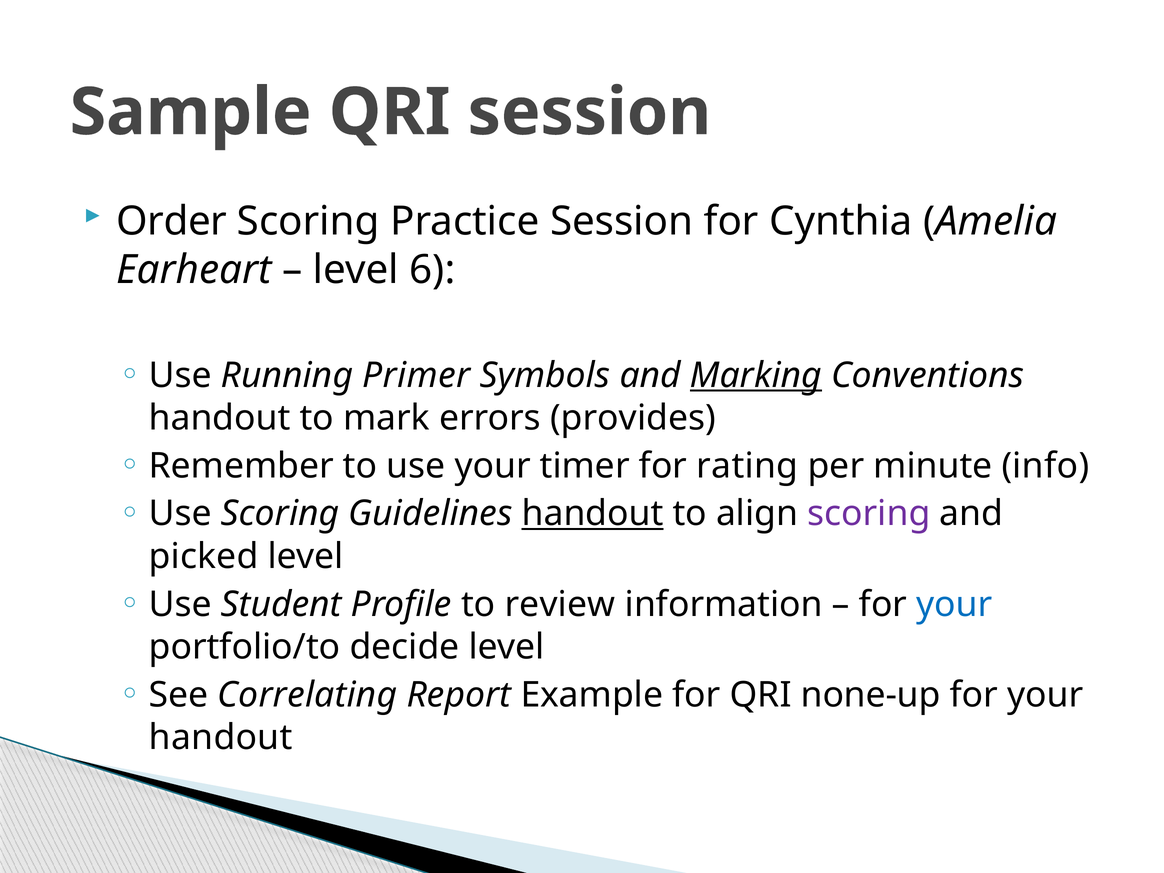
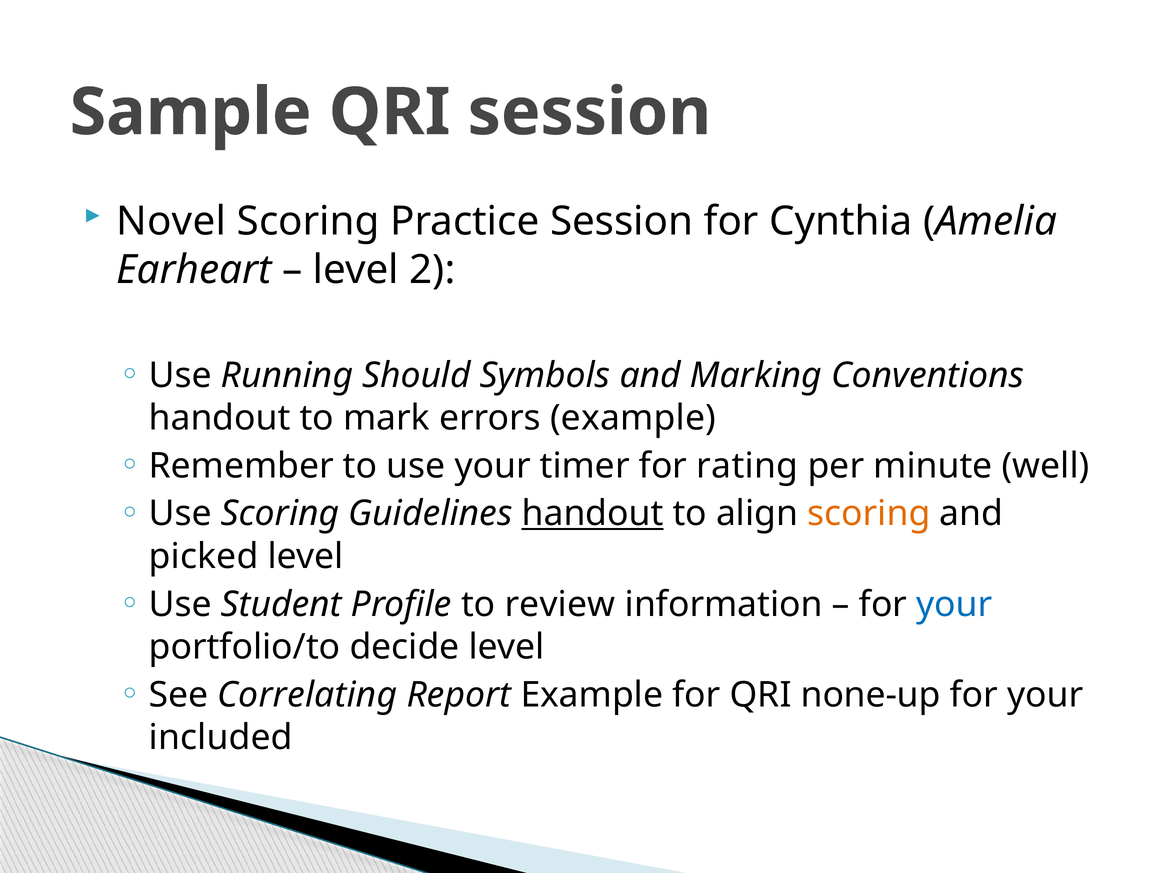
Order: Order -> Novel (171, 221)
6: 6 -> 2 (432, 270)
Primer: Primer -> Should (416, 375)
Marking underline: present -> none (756, 375)
errors provides: provides -> example (633, 418)
info: info -> well (1046, 466)
scoring colour: purple -> orange (869, 514)
handout: handout -> included (221, 737)
